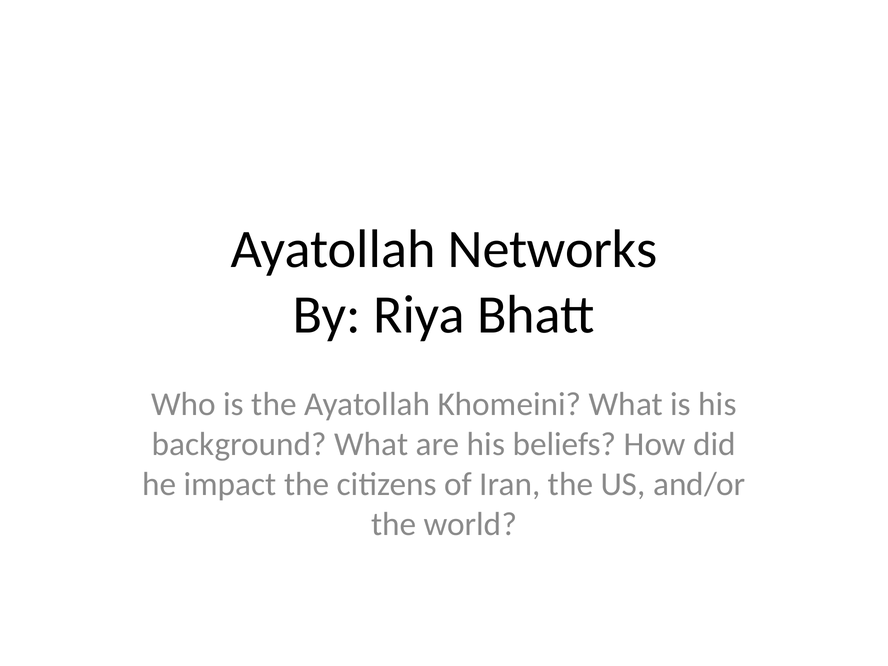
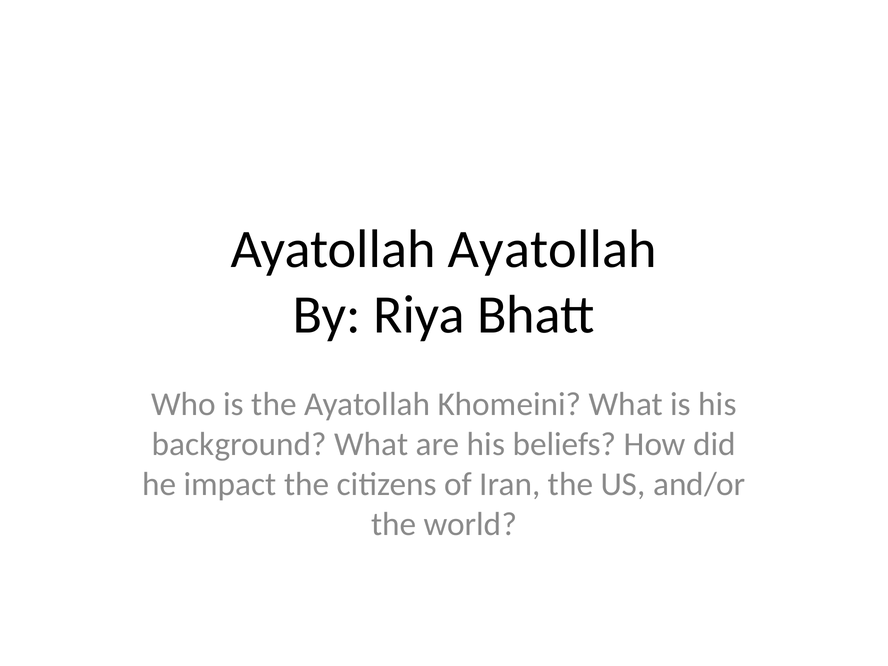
Ayatollah Networks: Networks -> Ayatollah (552, 250)
